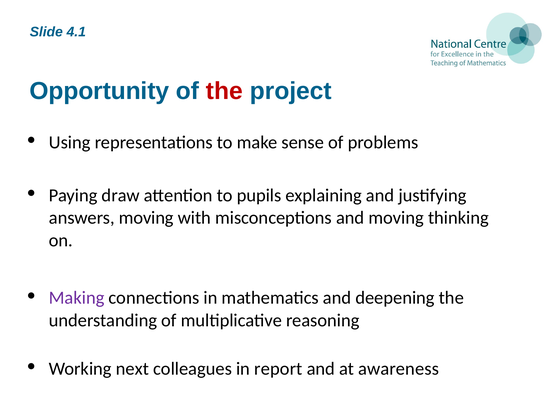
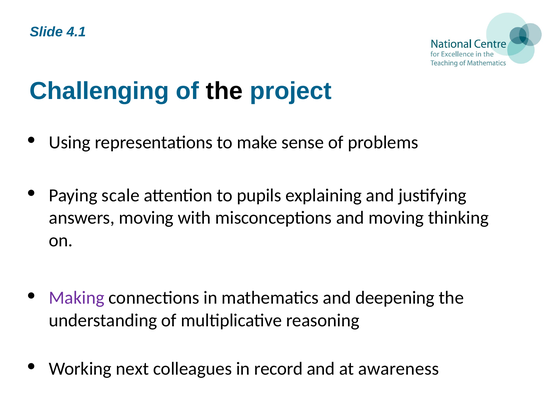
Opportunity: Opportunity -> Challenging (99, 91)
the colour: red -> black (224, 91)
draw: draw -> scale (121, 196)
report: report -> record (278, 369)
